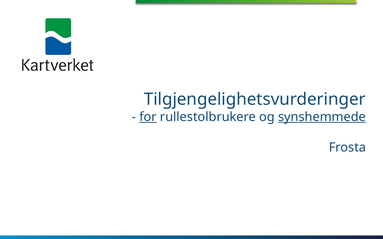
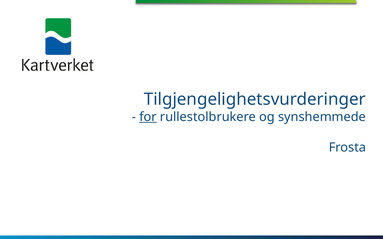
synshemmede underline: present -> none (322, 117)
